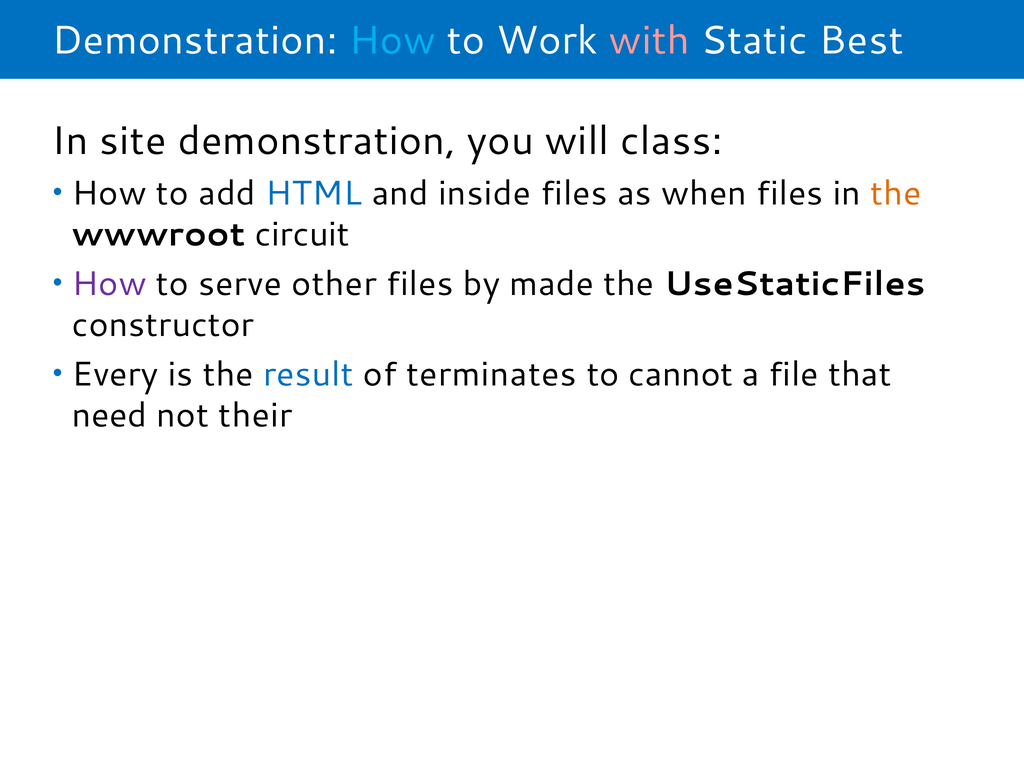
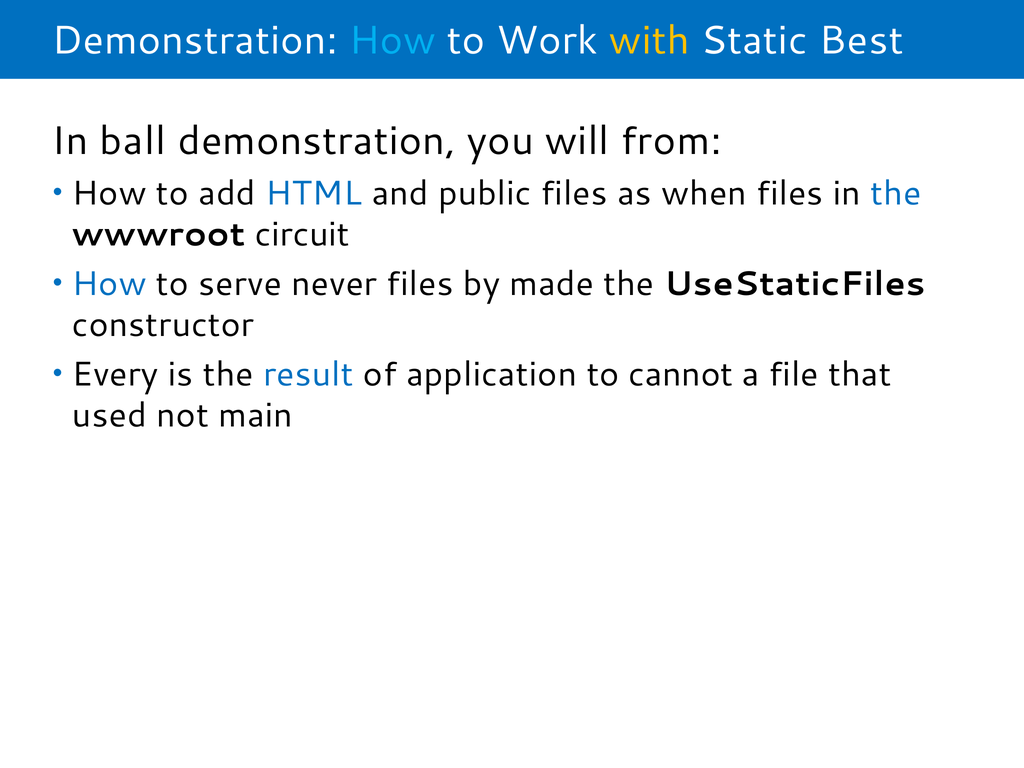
with colour: pink -> yellow (649, 40)
site: site -> ball (133, 141)
class: class -> from (671, 141)
inside: inside -> public (485, 194)
the colour: orange -> blue (896, 194)
How colour: purple -> blue (109, 284)
other: other -> never (334, 284)
terminates: terminates -> application (492, 375)
need: need -> used (109, 415)
their: their -> main (256, 415)
